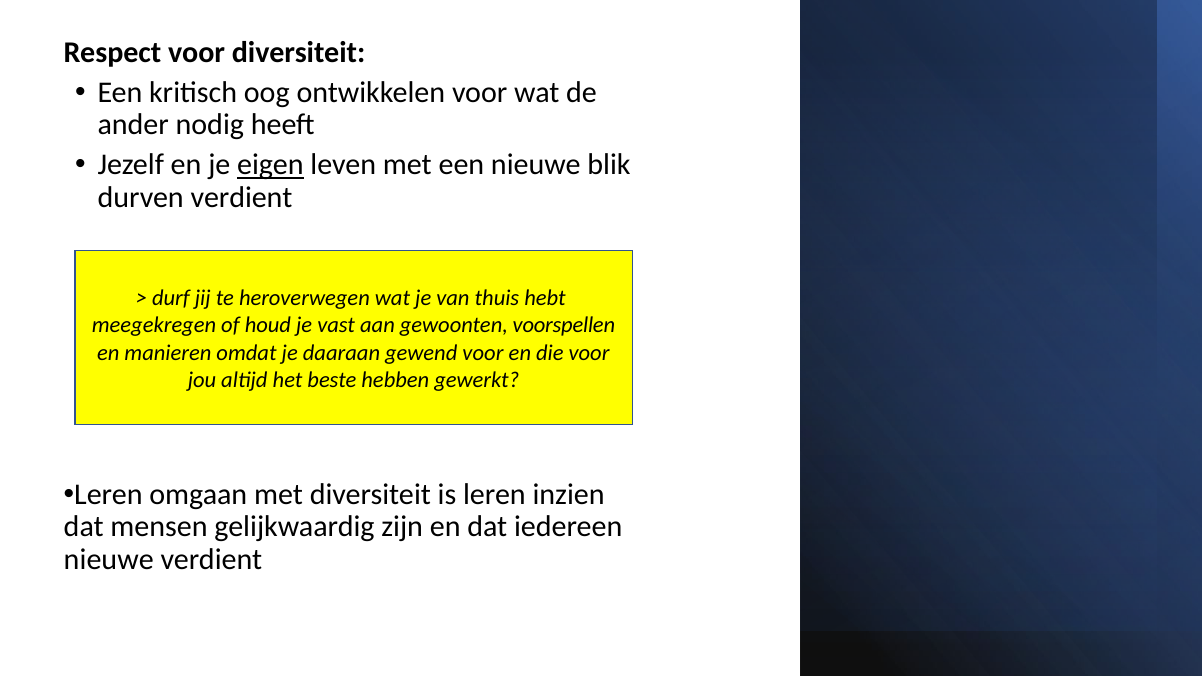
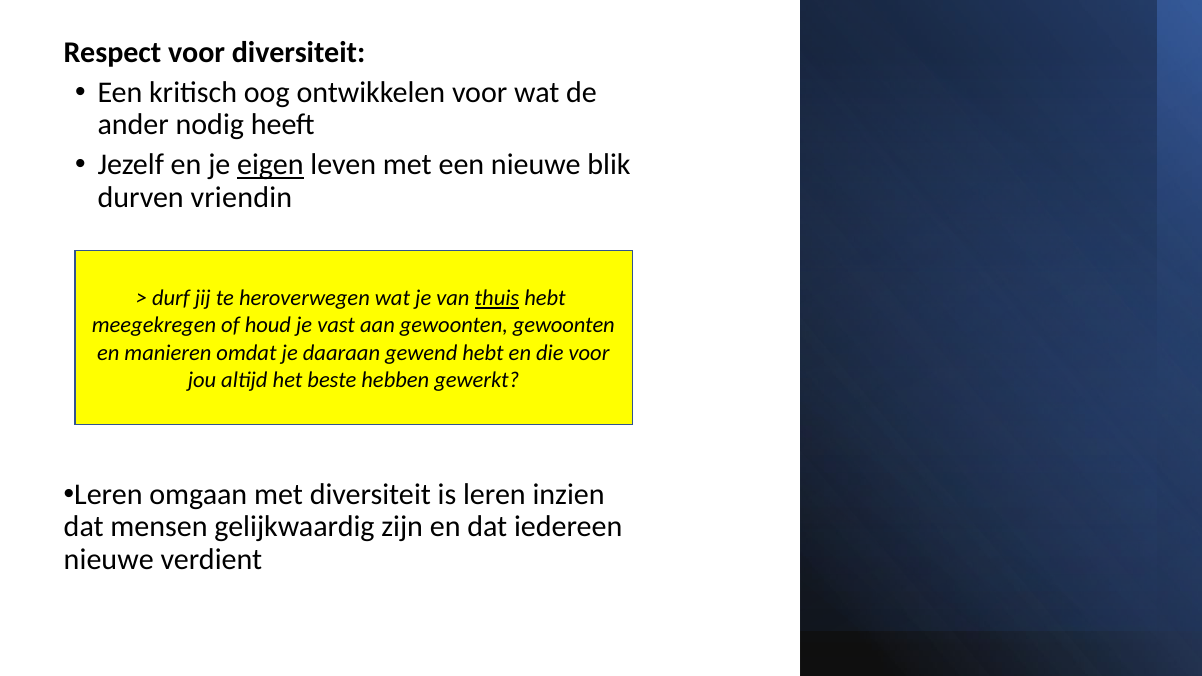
durven verdient: verdient -> vriendin (241, 197)
thuis underline: none -> present (497, 299)
gewoonten voorspellen: voorspellen -> gewoonten (564, 326)
gewend voor: voor -> hebt (483, 353)
